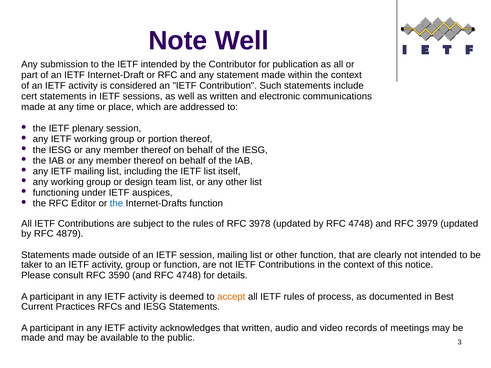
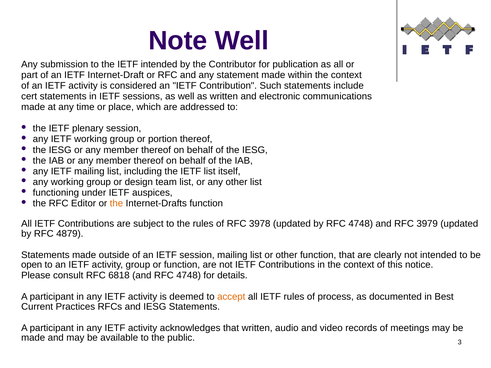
the colour: blue -> orange (116, 204)
taker: taker -> open (32, 265)
3590: 3590 -> 6818 (119, 276)
